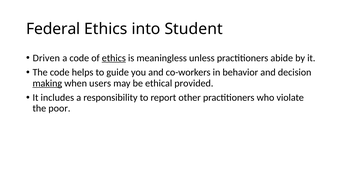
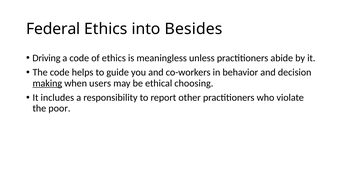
Student: Student -> Besides (194, 29)
Driven: Driven -> Driving (46, 58)
ethics underline: present -> none (114, 58)
provided: provided -> choosing (194, 83)
